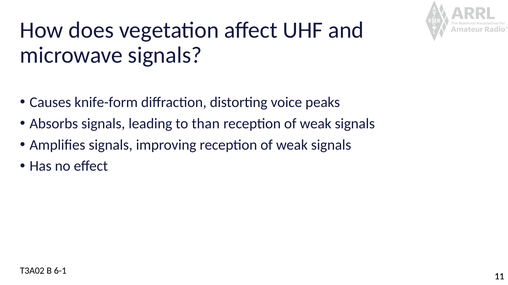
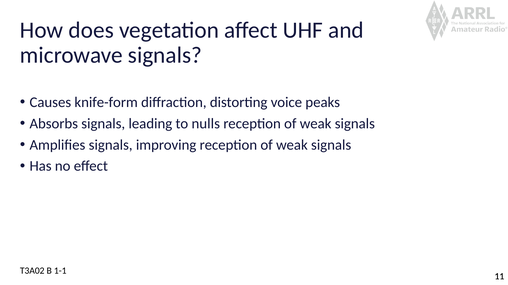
than: than -> nulls (206, 124)
6-1: 6-1 -> 1-1 (60, 271)
